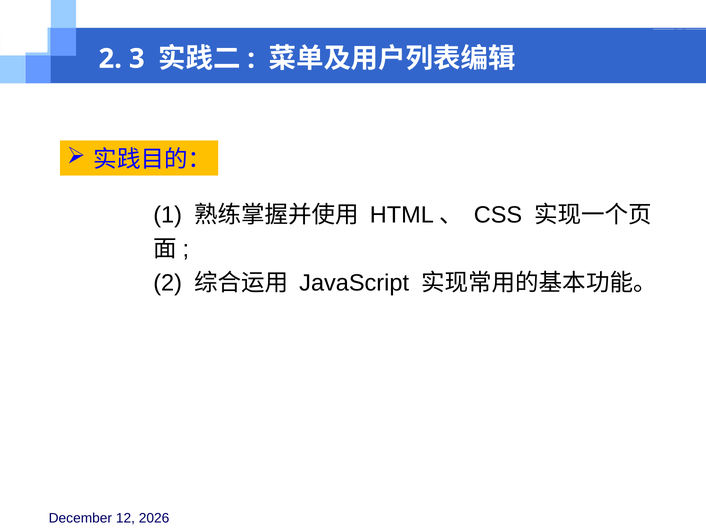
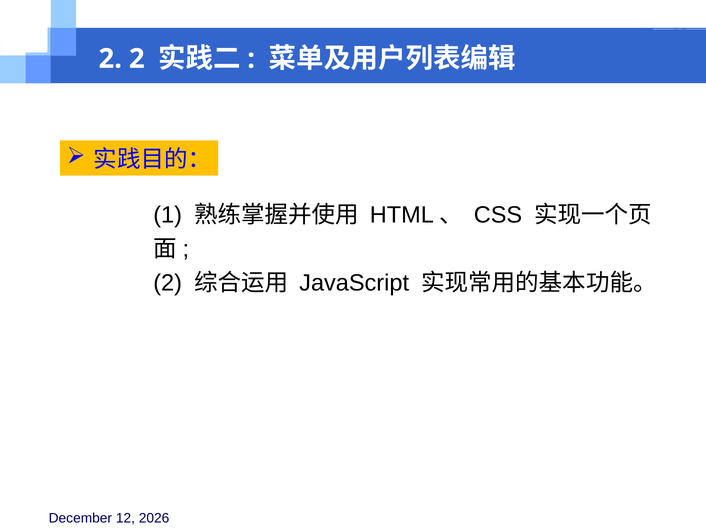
2 3: 3 -> 2 (137, 59)
